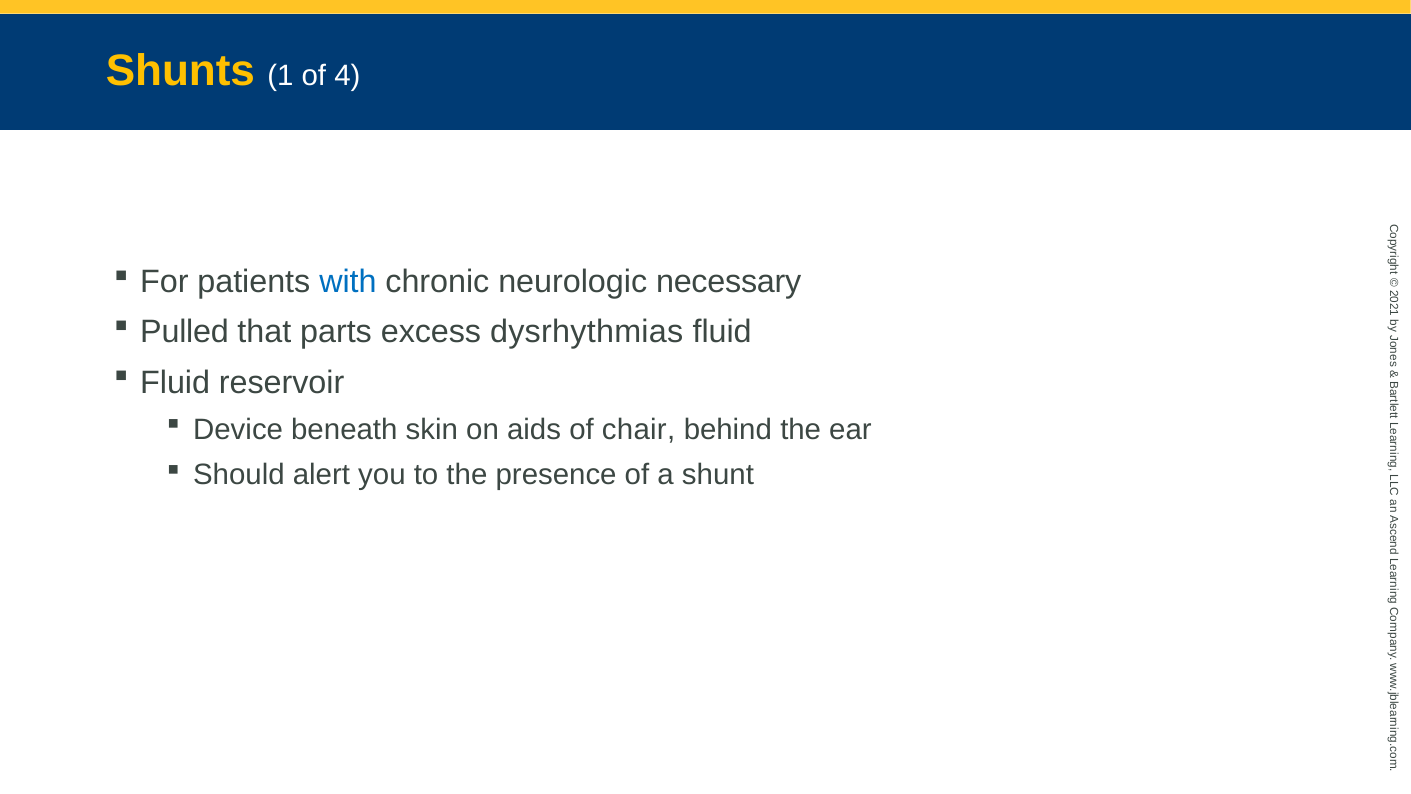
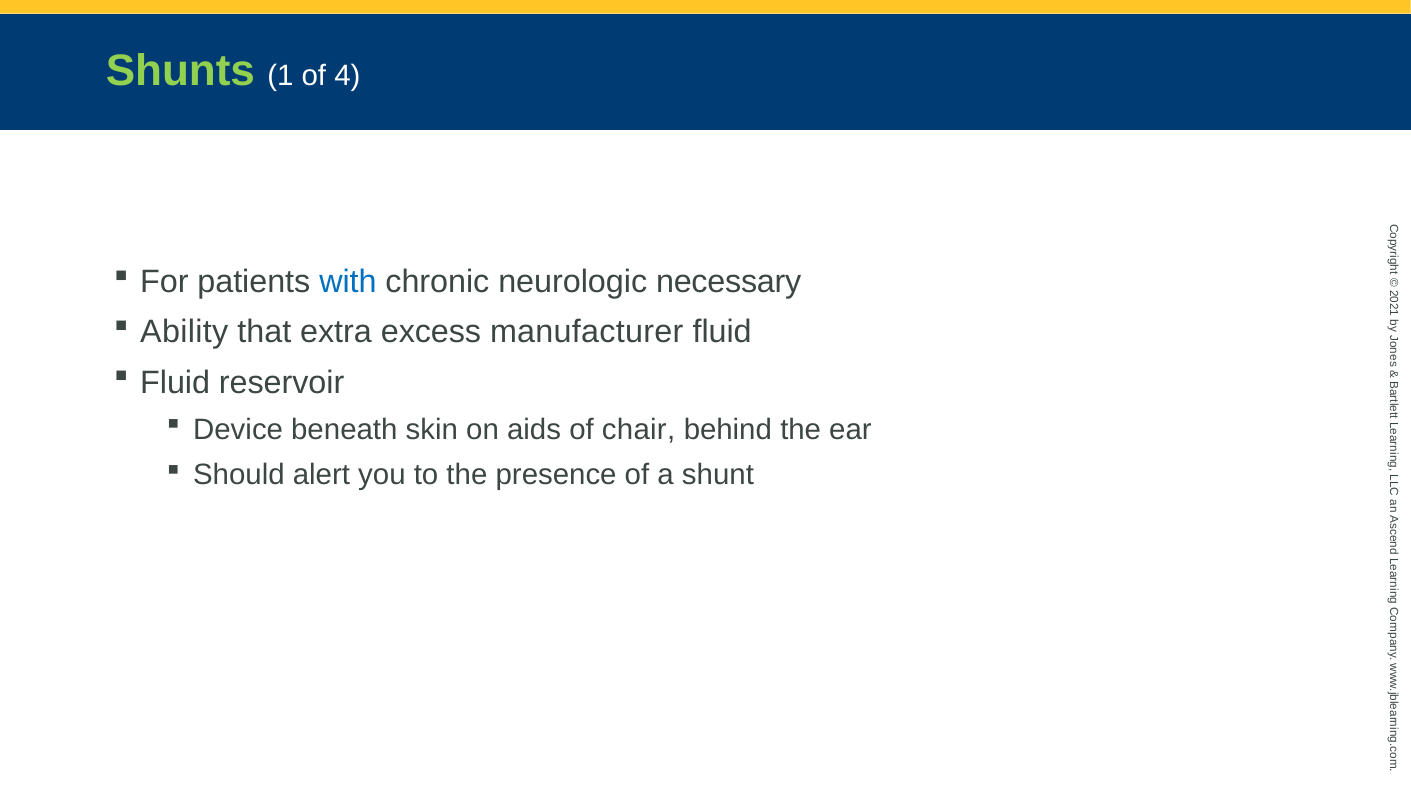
Shunts colour: yellow -> light green (180, 71)
Pulled: Pulled -> Ability (184, 332)
parts: parts -> extra (336, 332)
dysrhythmias: dysrhythmias -> manufacturer (587, 332)
